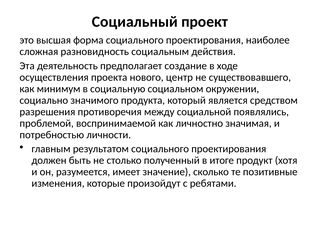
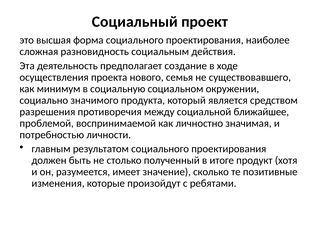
центр: центр -> семья (180, 77)
появлялись: появлялись -> ближайшее (261, 112)
